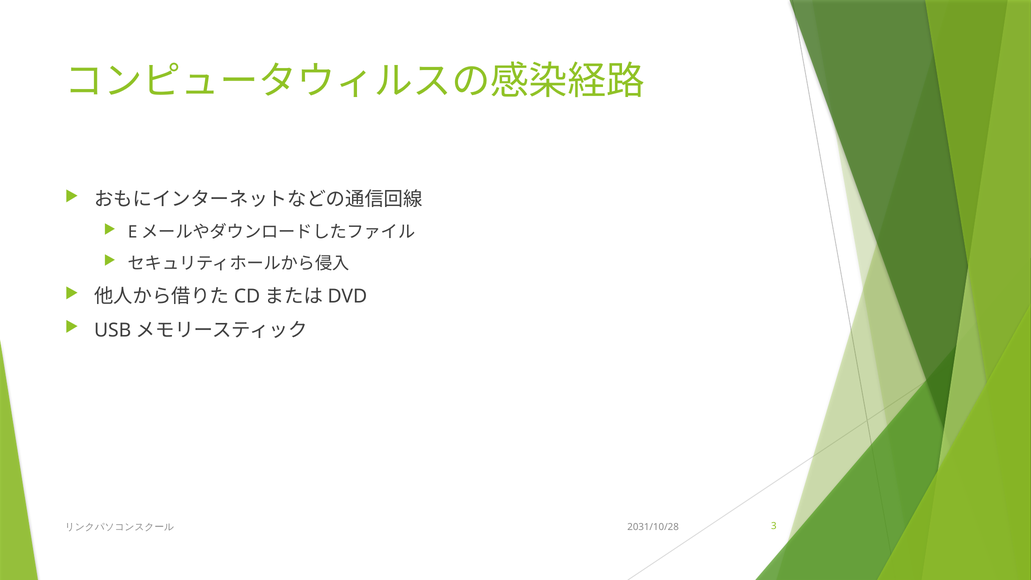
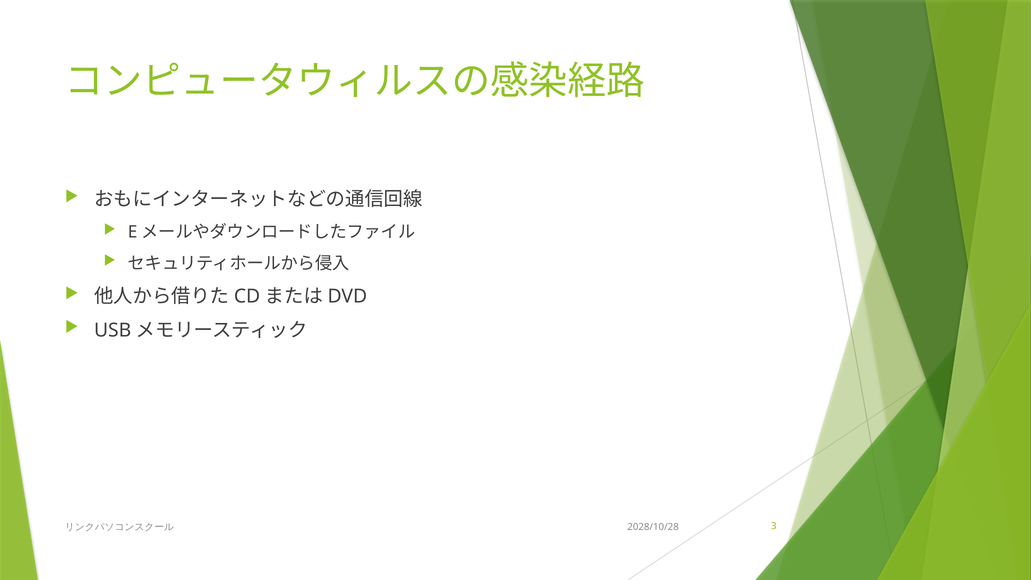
2031/10/28: 2031/10/28 -> 2028/10/28 (653, 527)
